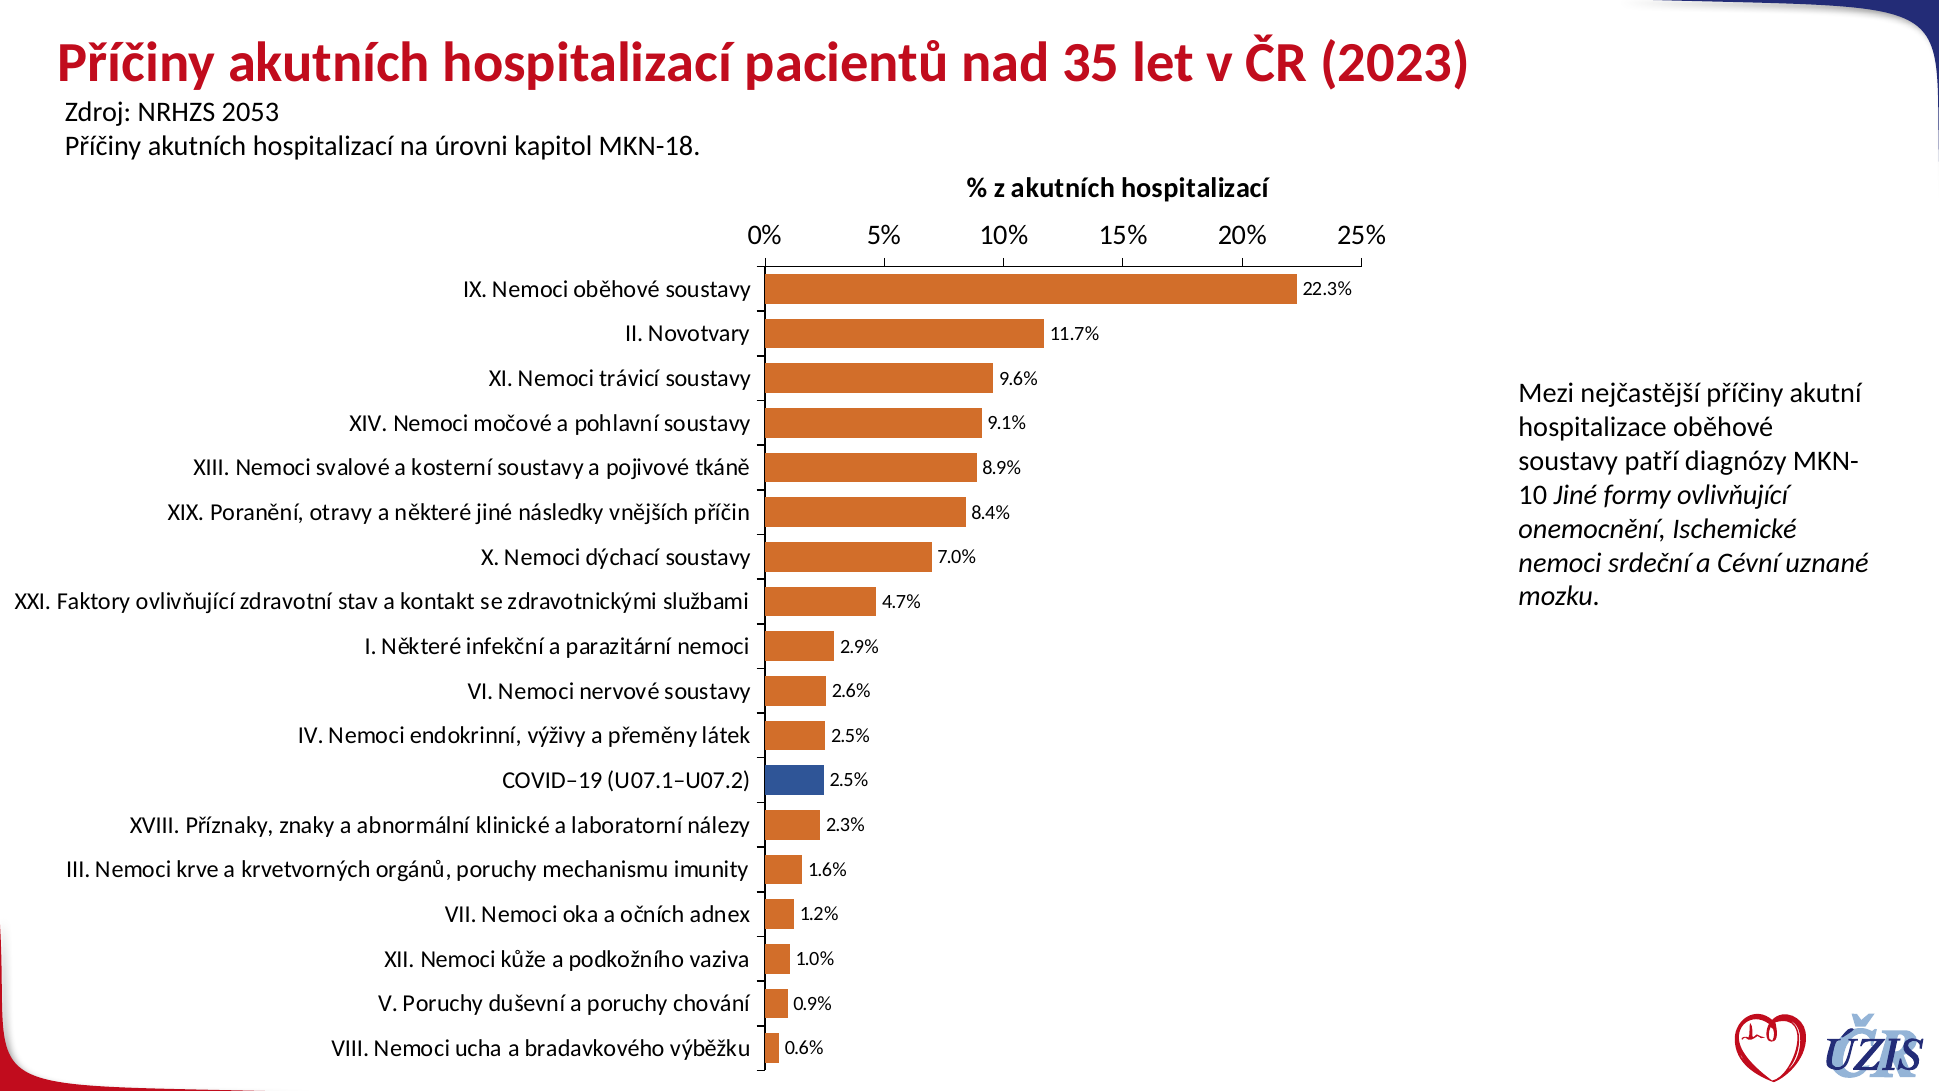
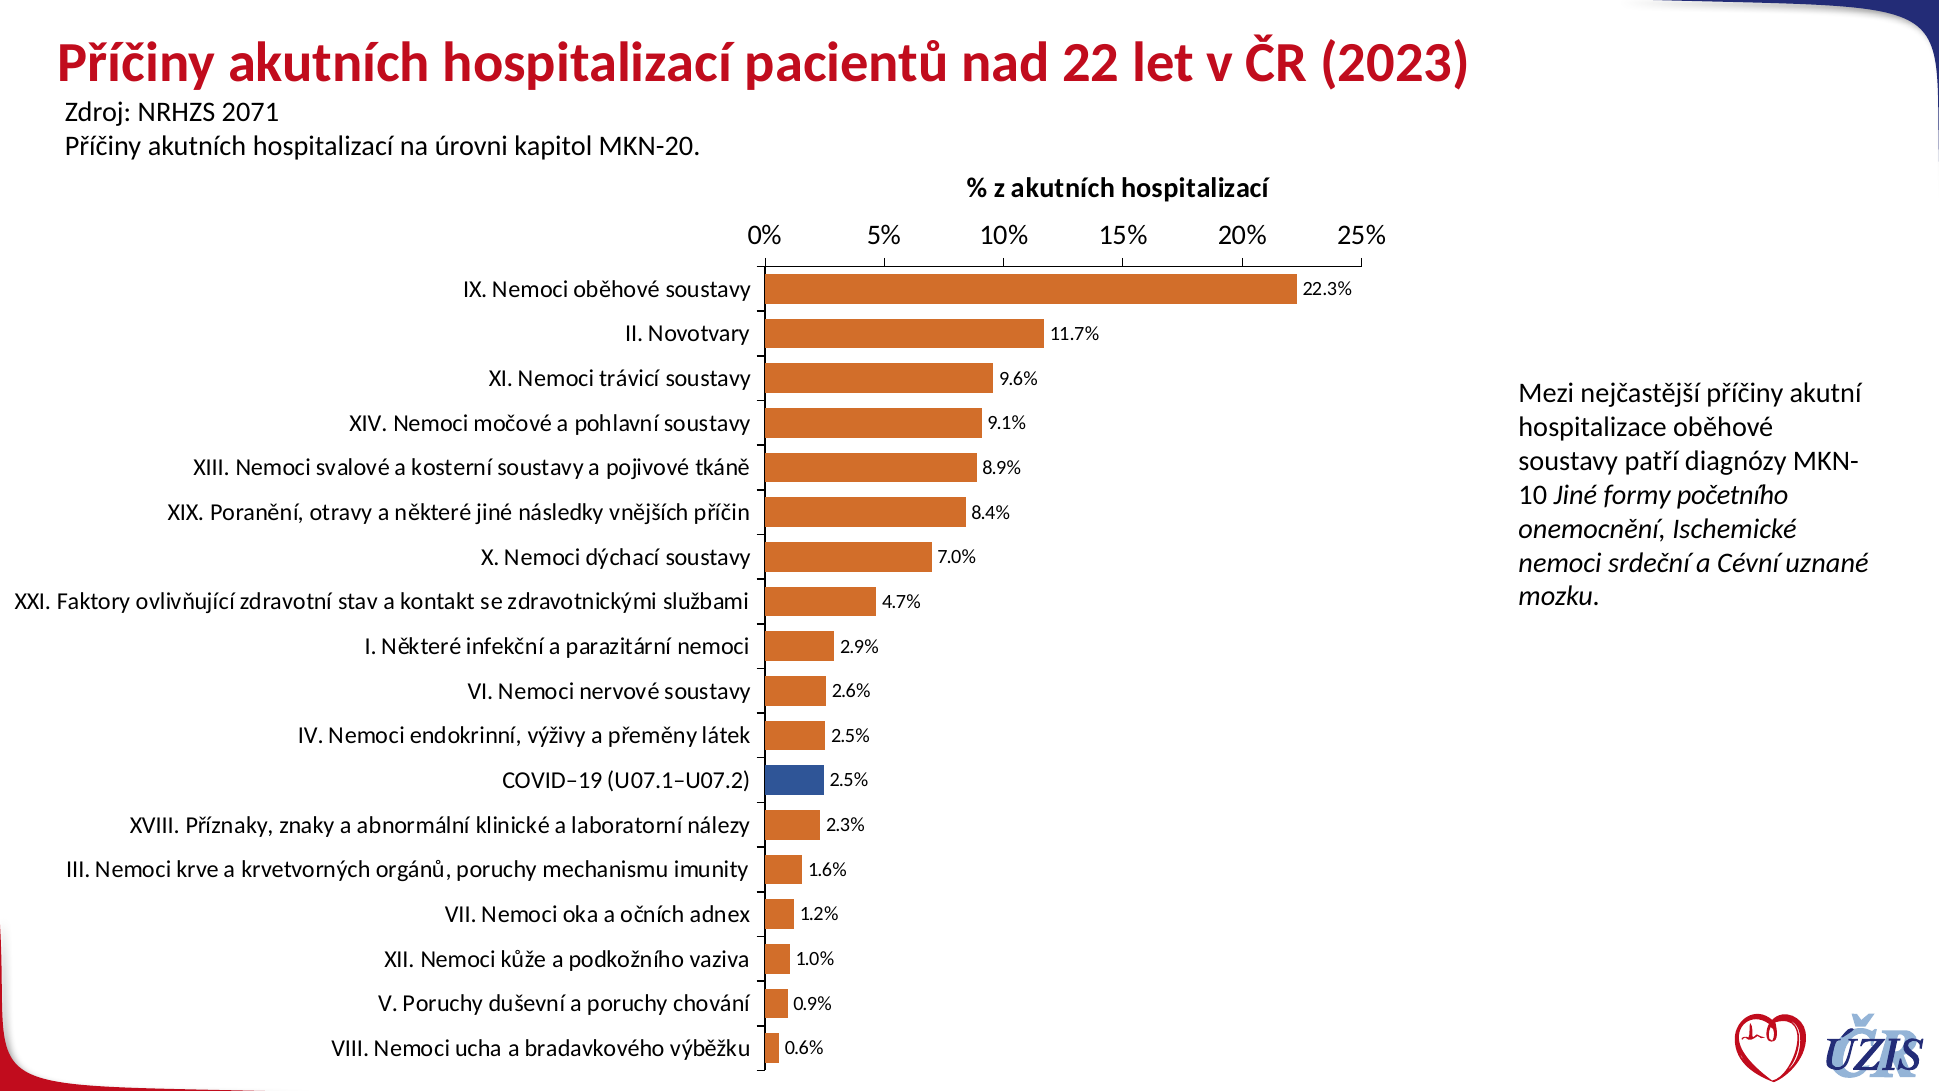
35: 35 -> 22 (1091, 63)
2053: 2053 -> 2071 (250, 112)
MKN-18: MKN-18 -> MKN-20 (650, 146)
formy ovlivňující: ovlivňující -> početního (1733, 495)
